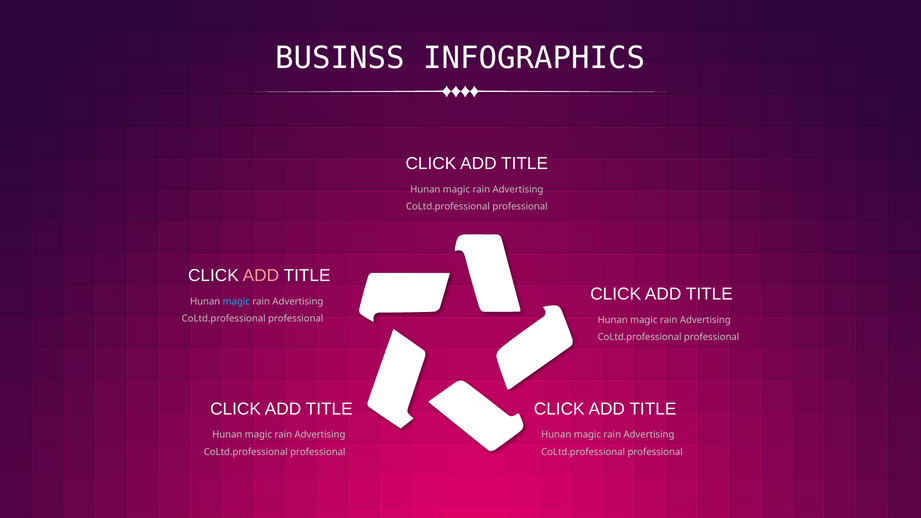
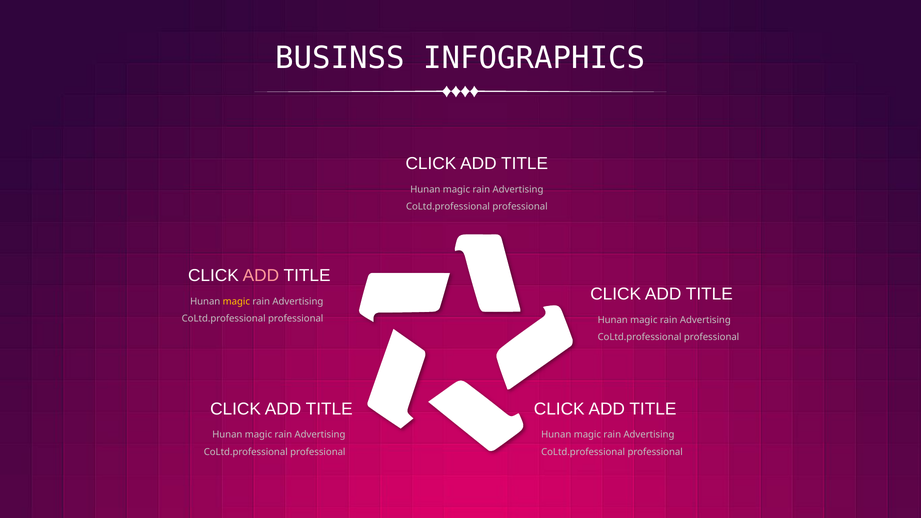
magic colour: light blue -> yellow (236, 301)
